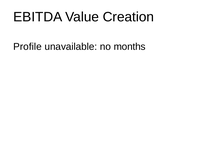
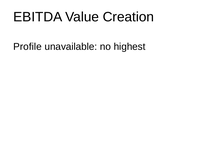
months: months -> highest (130, 47)
